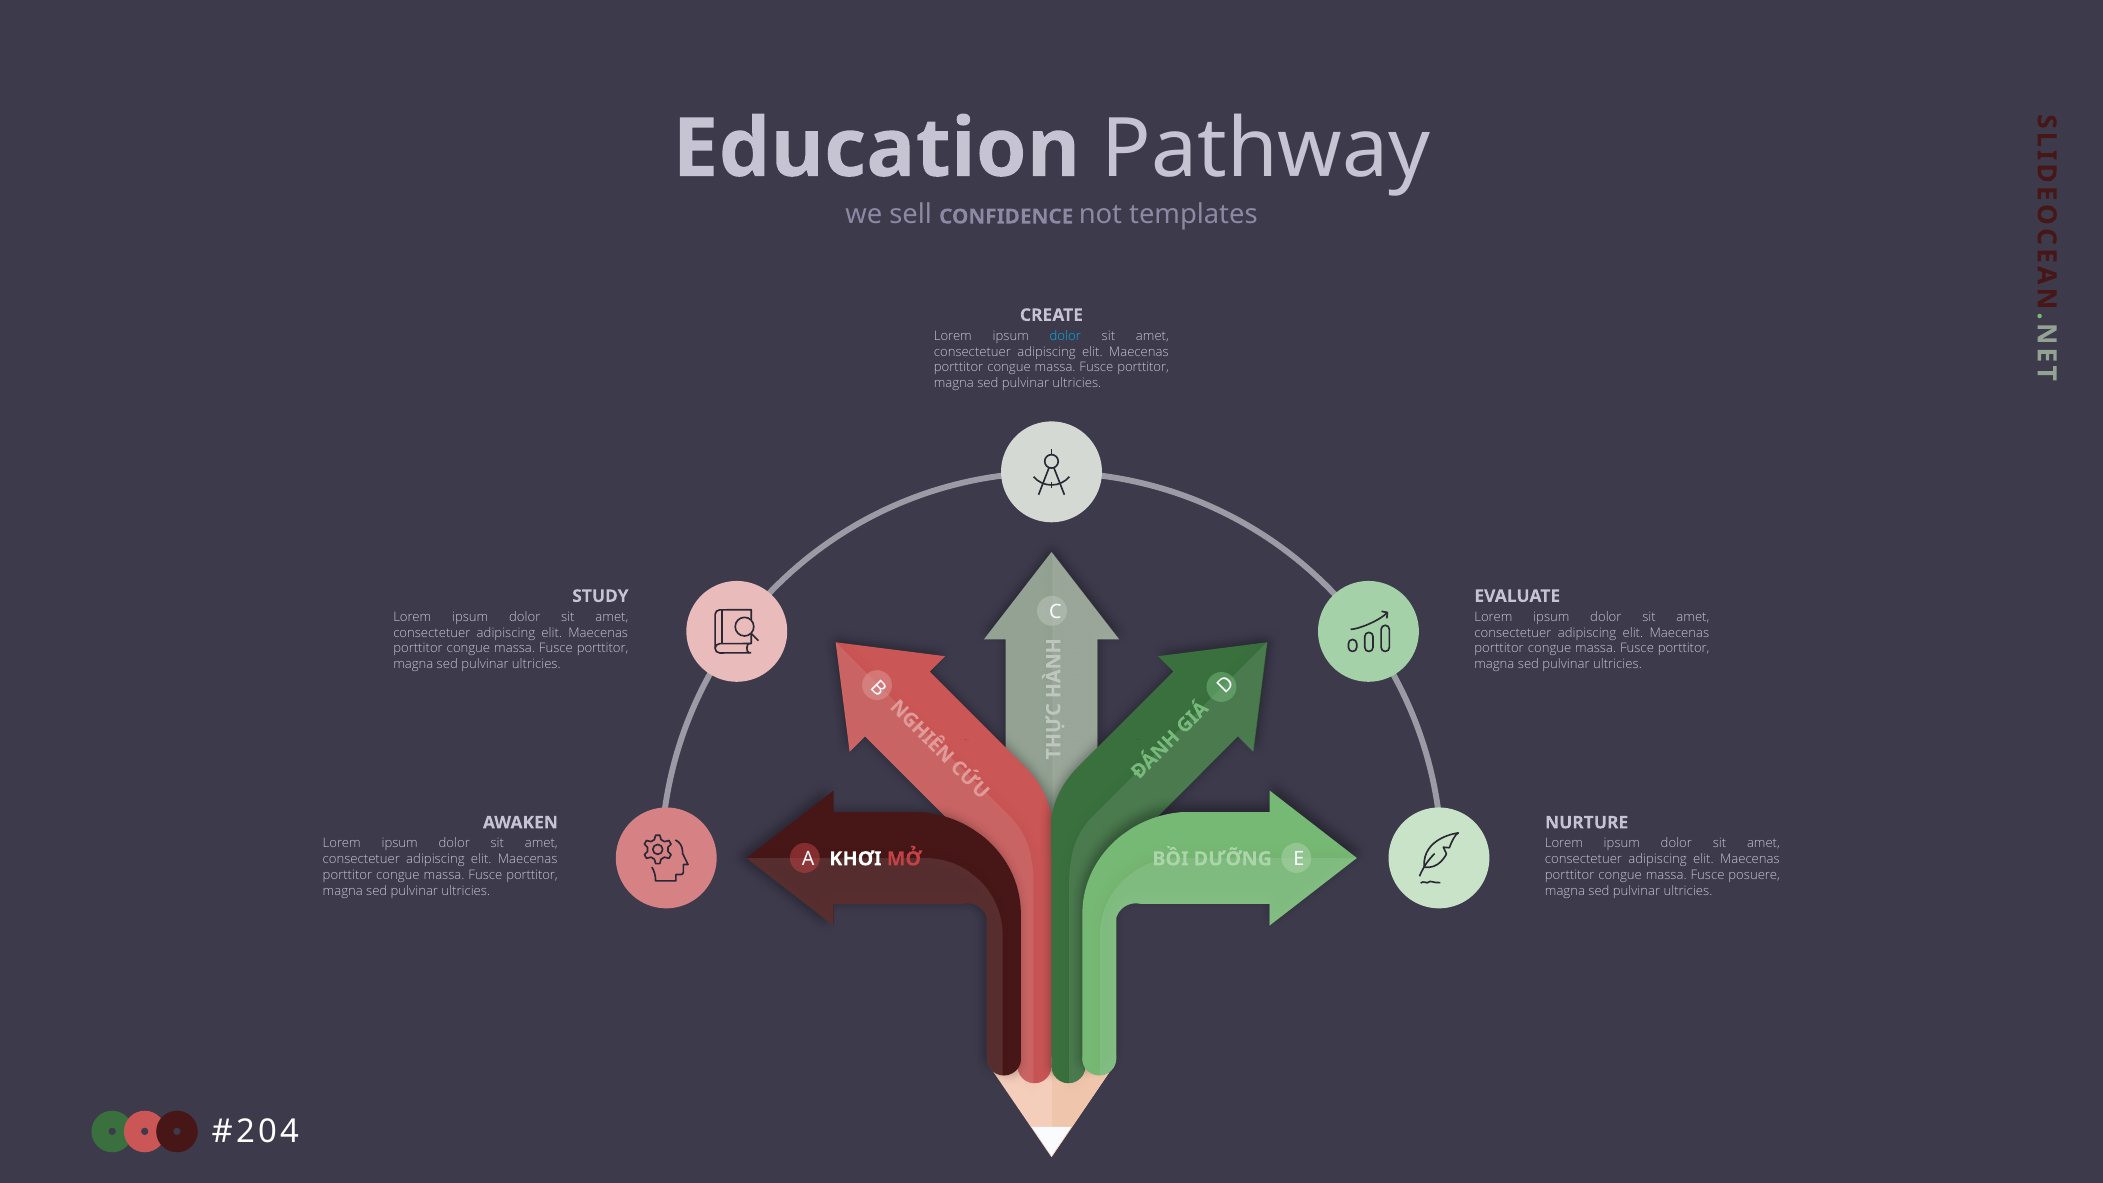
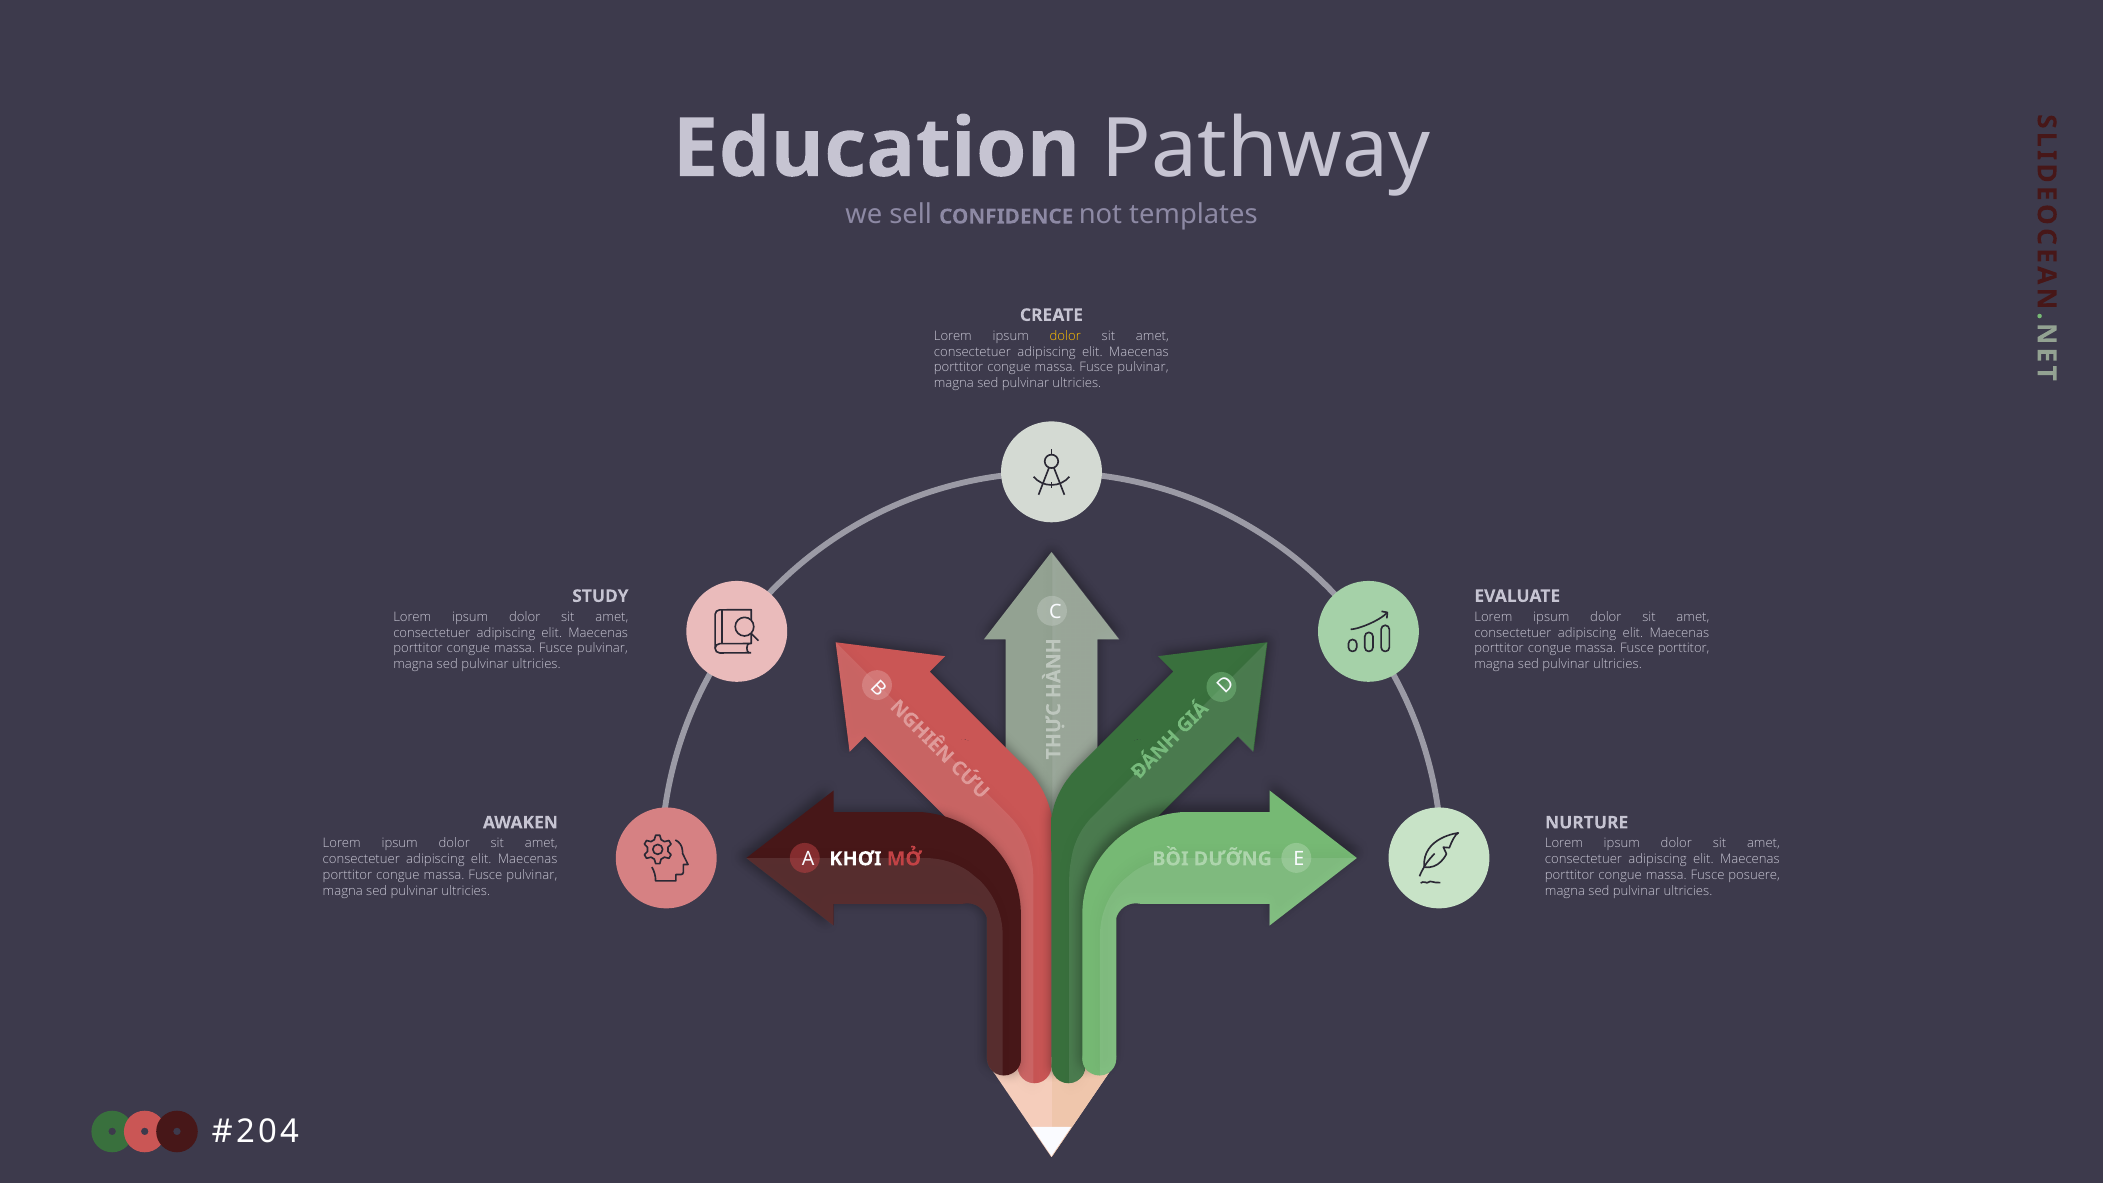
dolor colour: light blue -> yellow (1065, 336)
porttitor: porttitor -> pulvinar (1143, 368)
porttitor: porttitor -> pulvinar (602, 649)
porttitor: porttitor -> pulvinar (532, 875)
